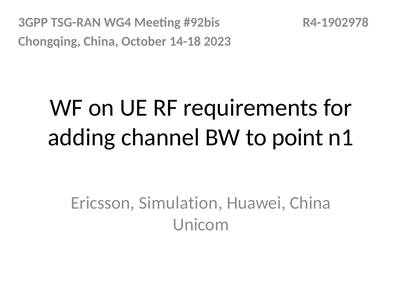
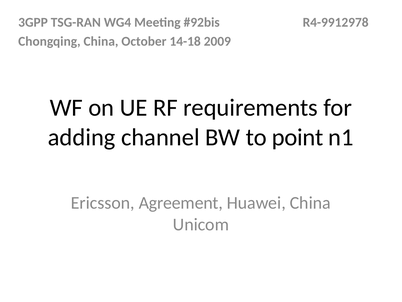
R4-1902978: R4-1902978 -> R4-9912978 (336, 22)
2023: 2023 -> 2009 (217, 41)
Simulation: Simulation -> Agreement (181, 203)
